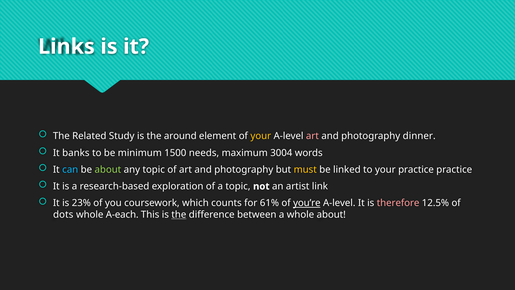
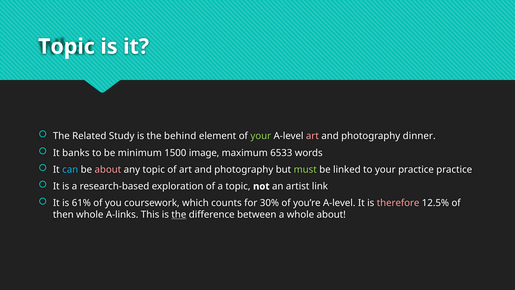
Links: Links -> Topic (66, 47)
around: around -> behind (180, 136)
your colour: yellow -> light green (261, 136)
needs: needs -> image (204, 153)
3004: 3004 -> 6533 (281, 153)
about colour: light green -> pink (108, 169)
must colour: yellow -> light green (305, 169)
23%: 23% -> 61% (81, 203)
61%: 61% -> 30% (269, 203)
you’re underline: present -> none (307, 203)
dots: dots -> then (63, 214)
A-each: A-each -> A-links (122, 214)
